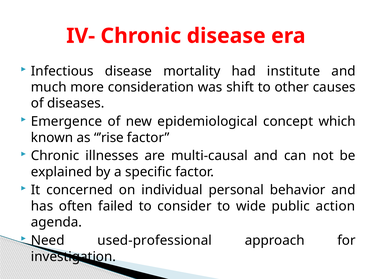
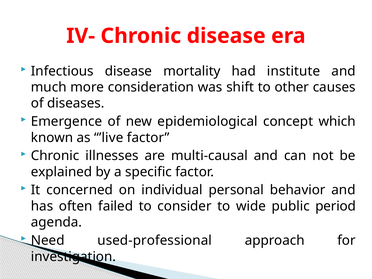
’rise: ’rise -> ’live (109, 138)
action: action -> period (336, 206)
